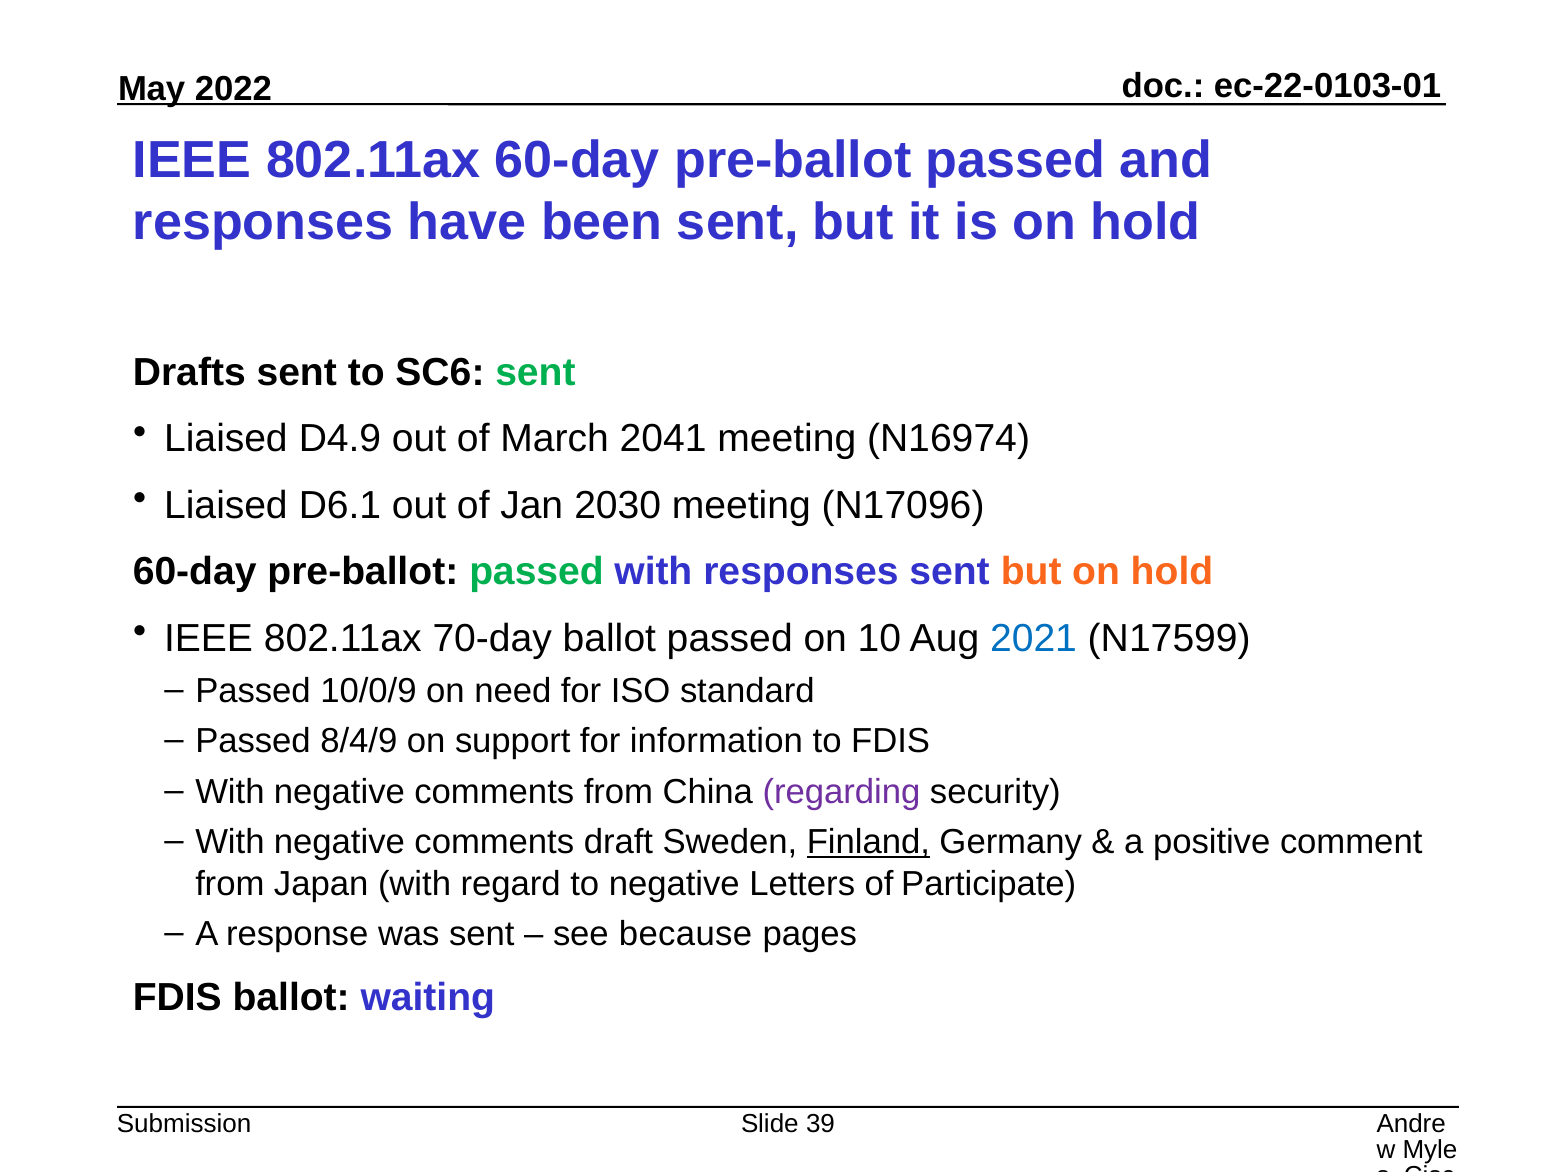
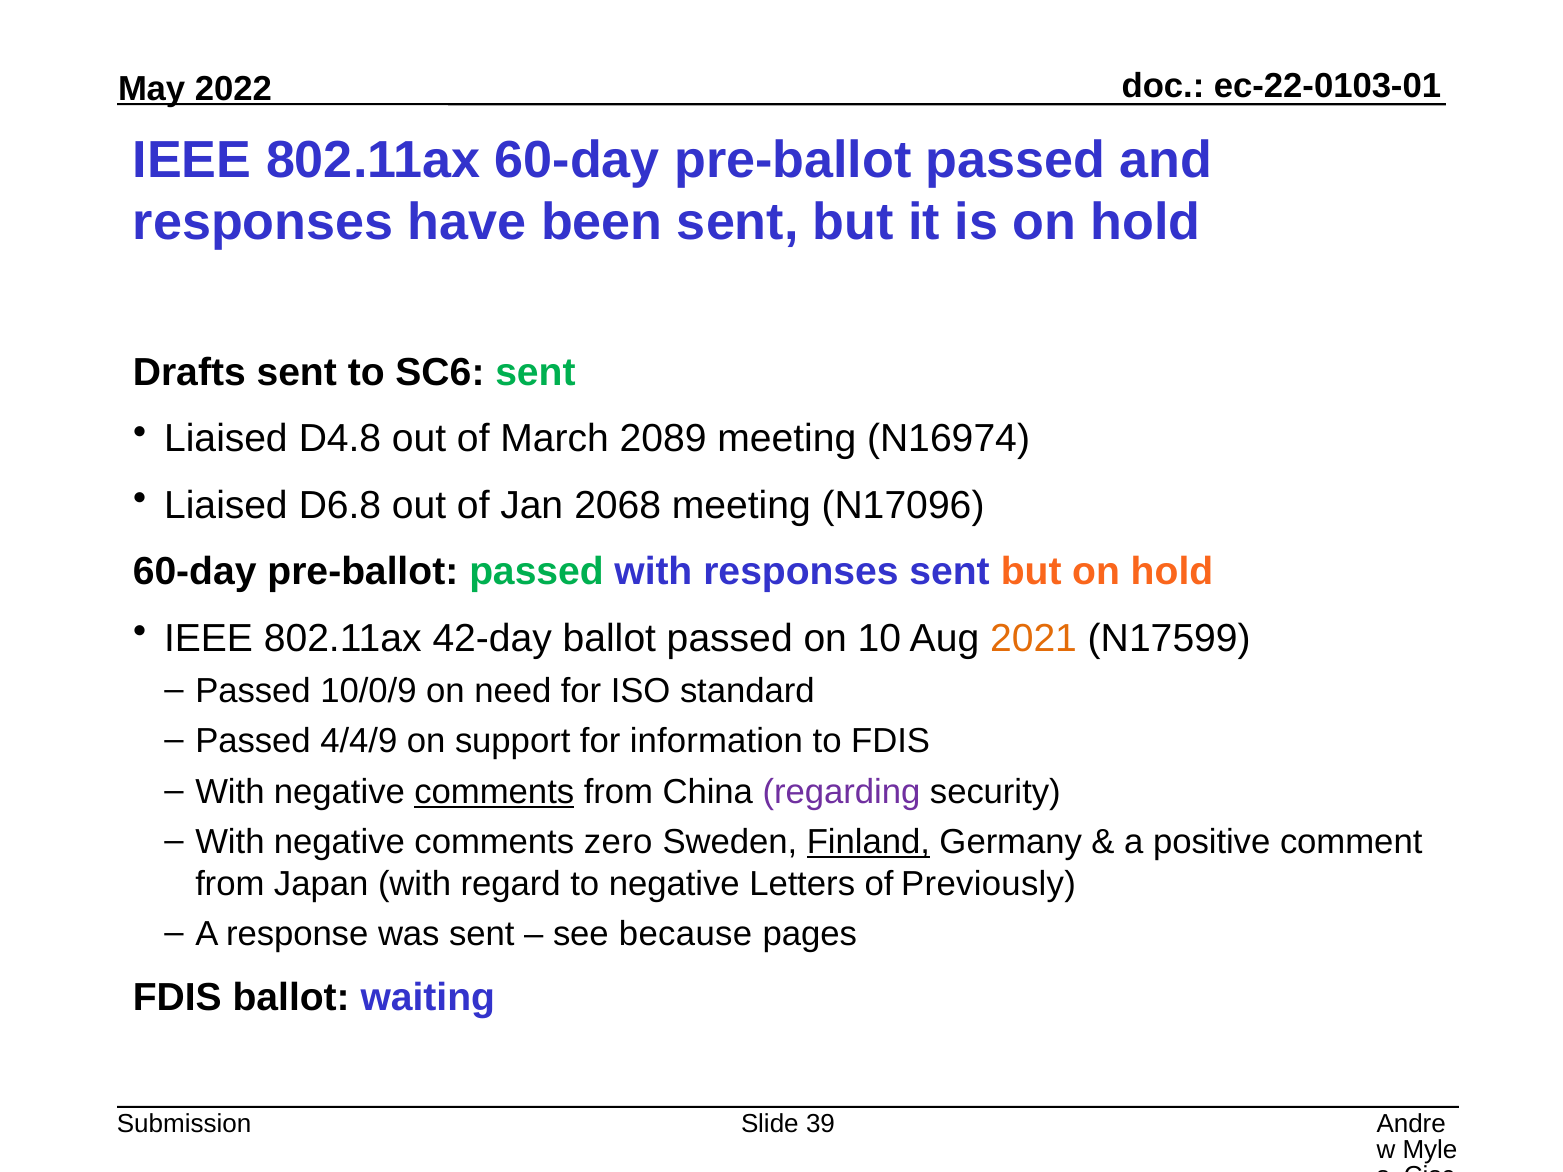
D4.9: D4.9 -> D4.8 (340, 439)
2041: 2041 -> 2089 (663, 439)
D6.1: D6.1 -> D6.8 (340, 506)
2030: 2030 -> 2068 (618, 506)
70-day: 70-day -> 42-day (492, 639)
2021 colour: blue -> orange (1034, 639)
8/4/9: 8/4/9 -> 4/4/9 (359, 741)
comments underline: none -> present (494, 792)
draft: draft -> zero (618, 842)
Participate: Participate -> Previously (989, 884)
